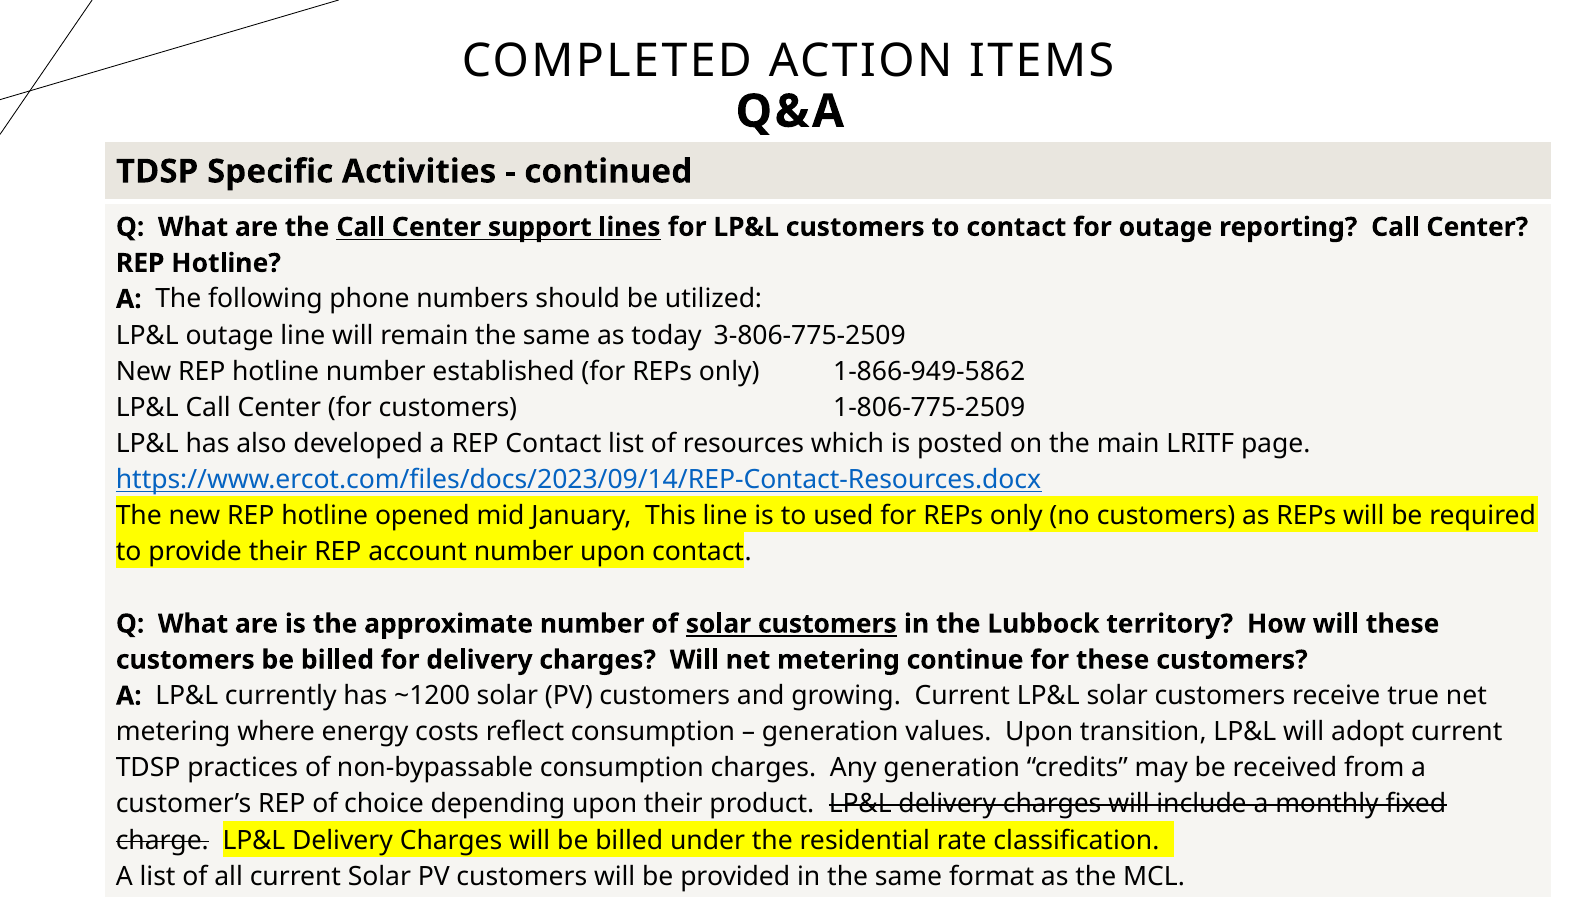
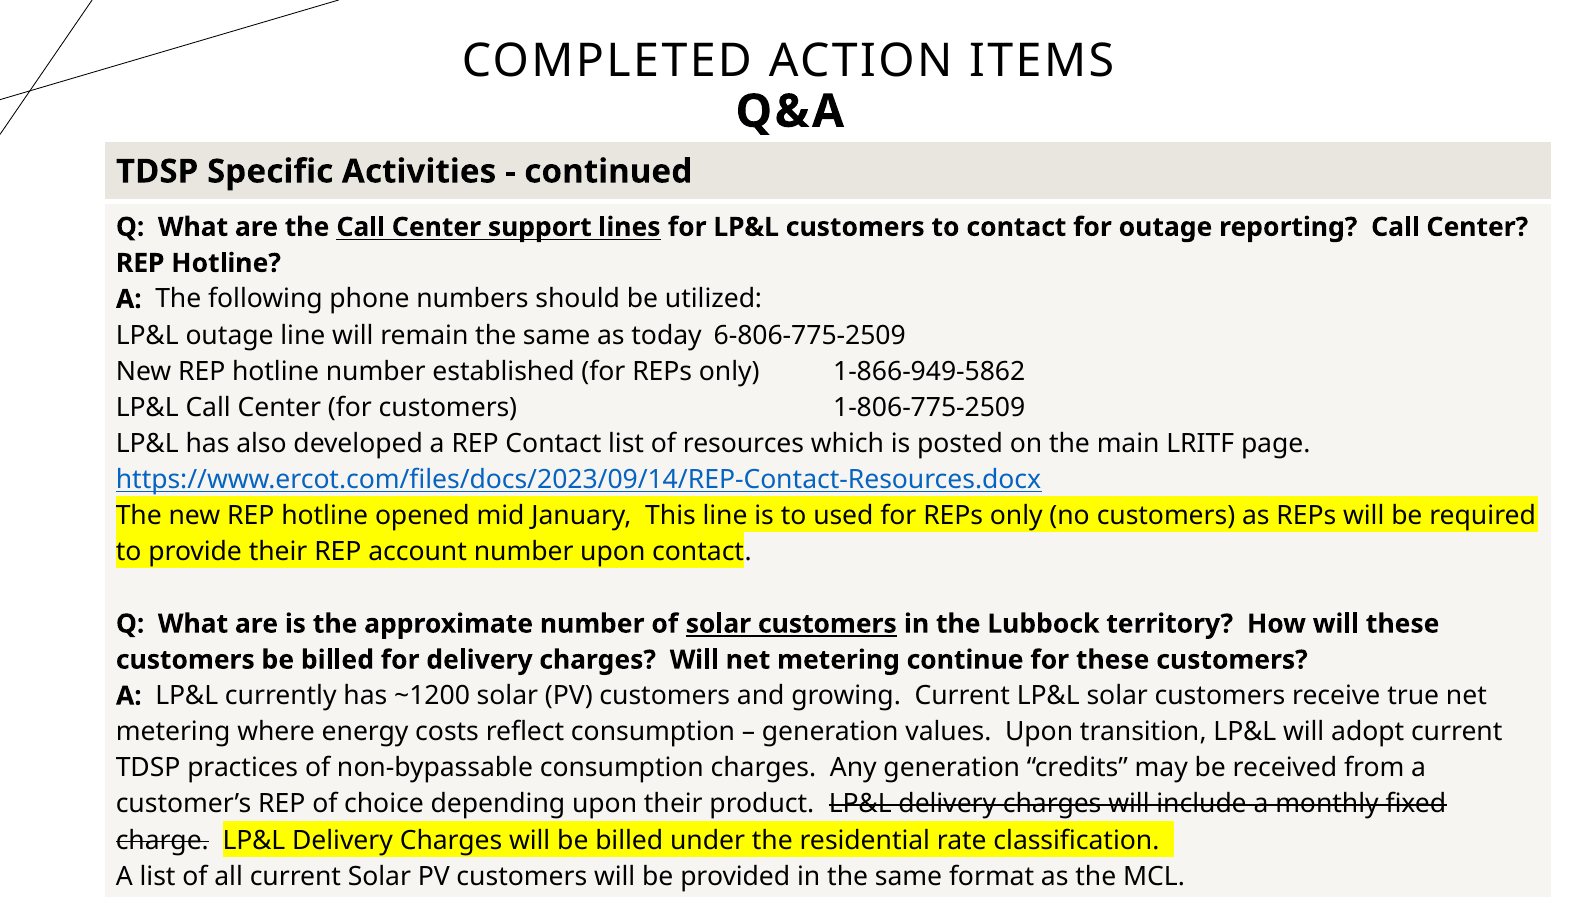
3-806-775-2509: 3-806-775-2509 -> 6-806-775-2509 (810, 335)
